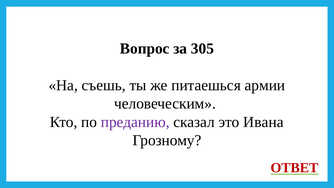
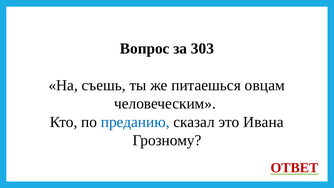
305: 305 -> 303 (202, 49)
армии: армии -> овцам (265, 85)
преданию colour: purple -> blue (135, 122)
